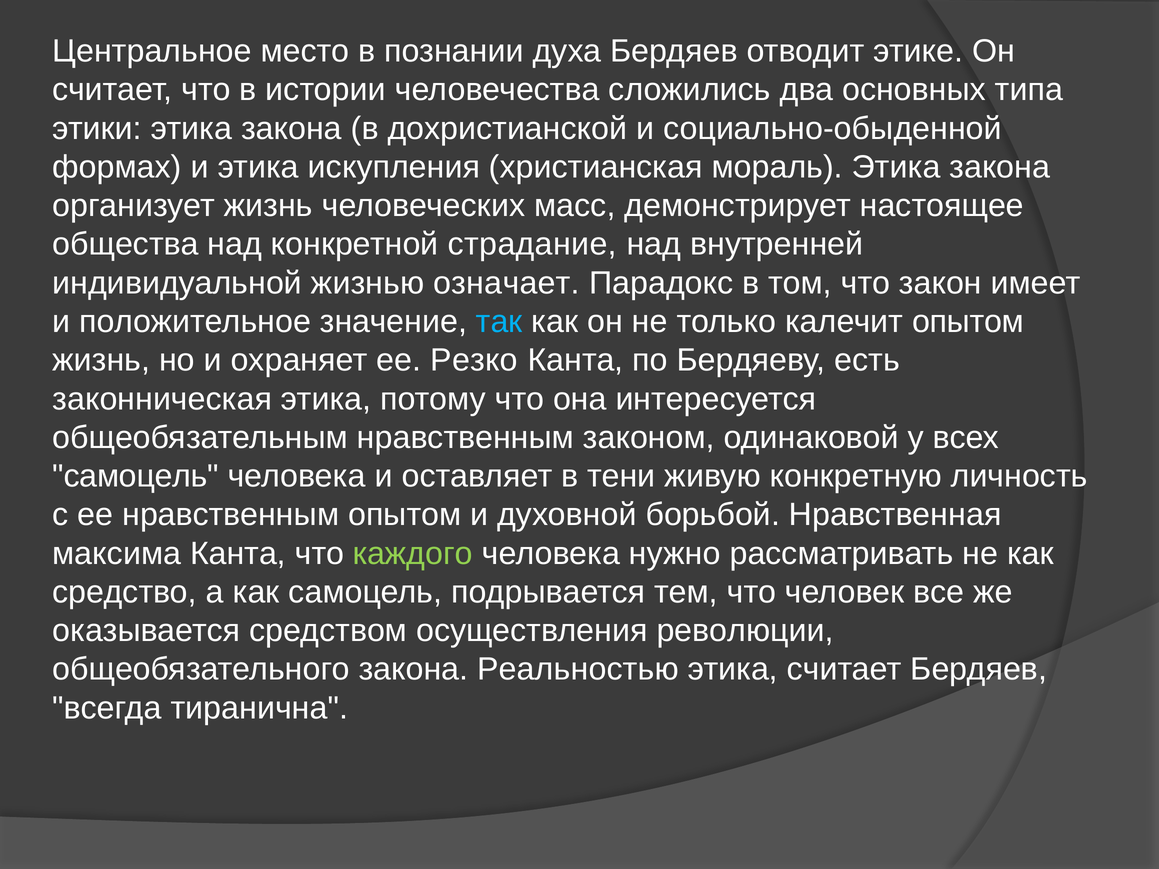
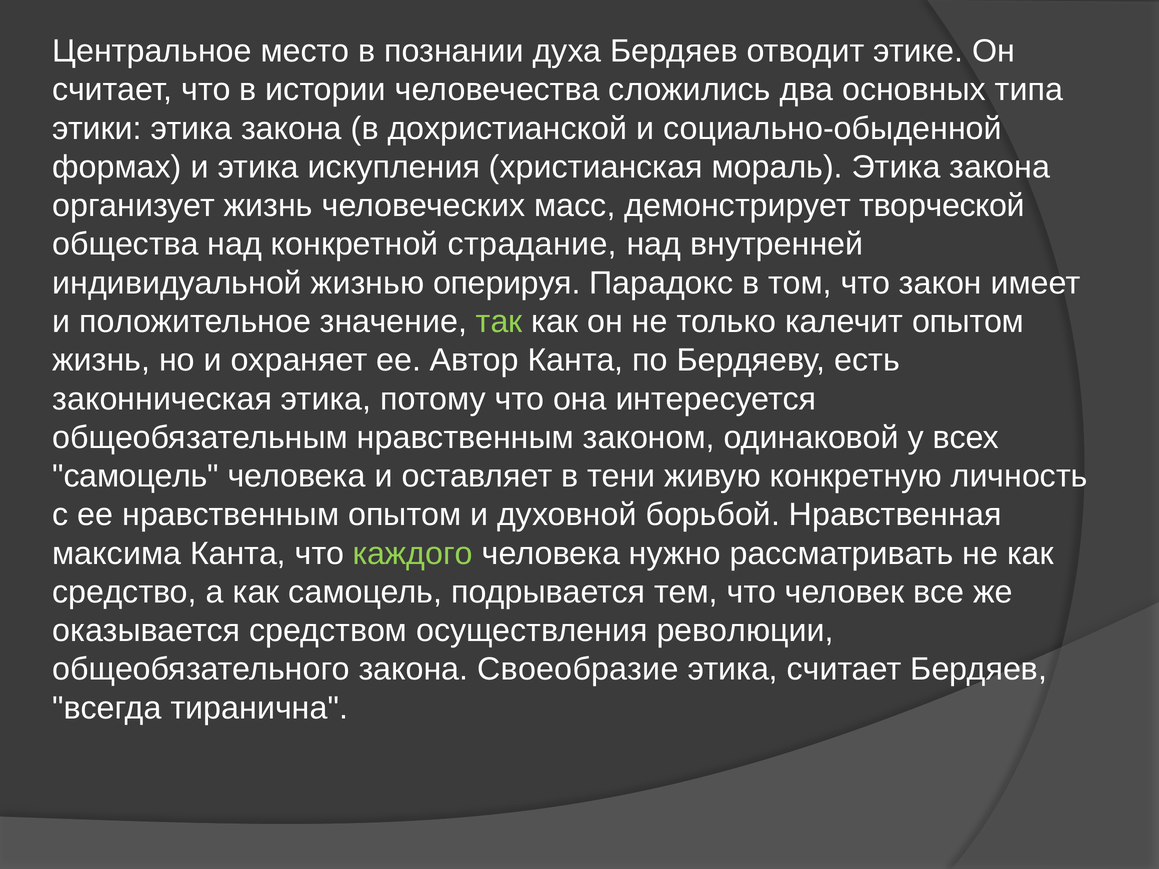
настоящее: настоящее -> творческой (942, 206)
означает: означает -> оперируя (507, 283)
так colour: light blue -> light green (499, 322)
Резко: Резко -> Автор (474, 360)
Реальностью: Реальностью -> Своеобразие (578, 670)
